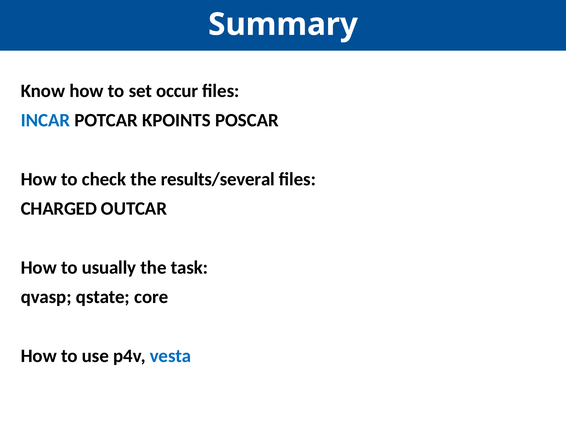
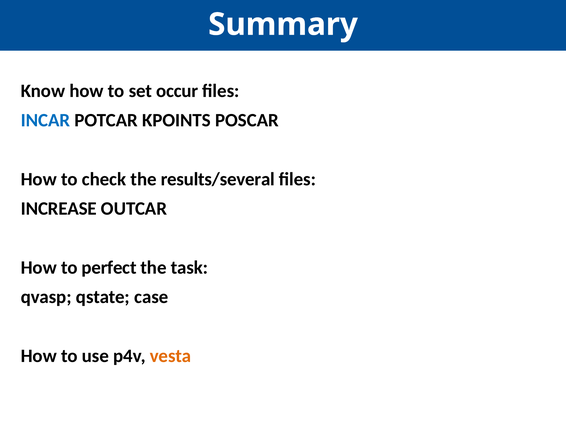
CHARGED: CHARGED -> INCREASE (59, 208)
usually: usually -> perfect (109, 267)
core: core -> case (151, 297)
vesta colour: blue -> orange (170, 356)
